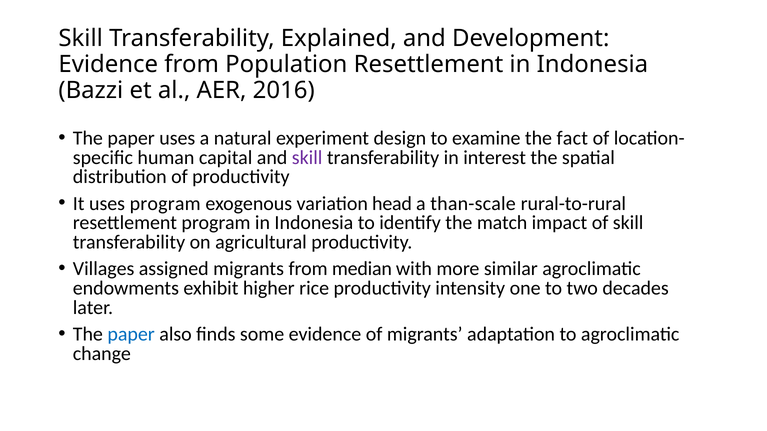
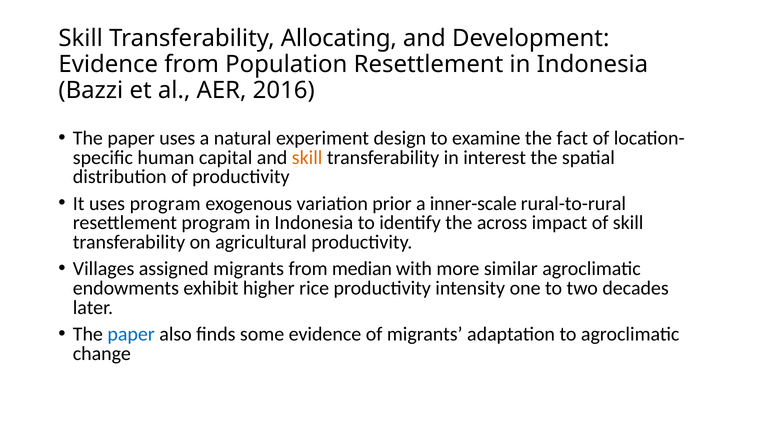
Explained: Explained -> Allocating (339, 39)
skill colour: purple -> orange (307, 158)
head: head -> prior (392, 204)
than-scale: than-scale -> inner-scale (473, 204)
match: match -> across (502, 223)
